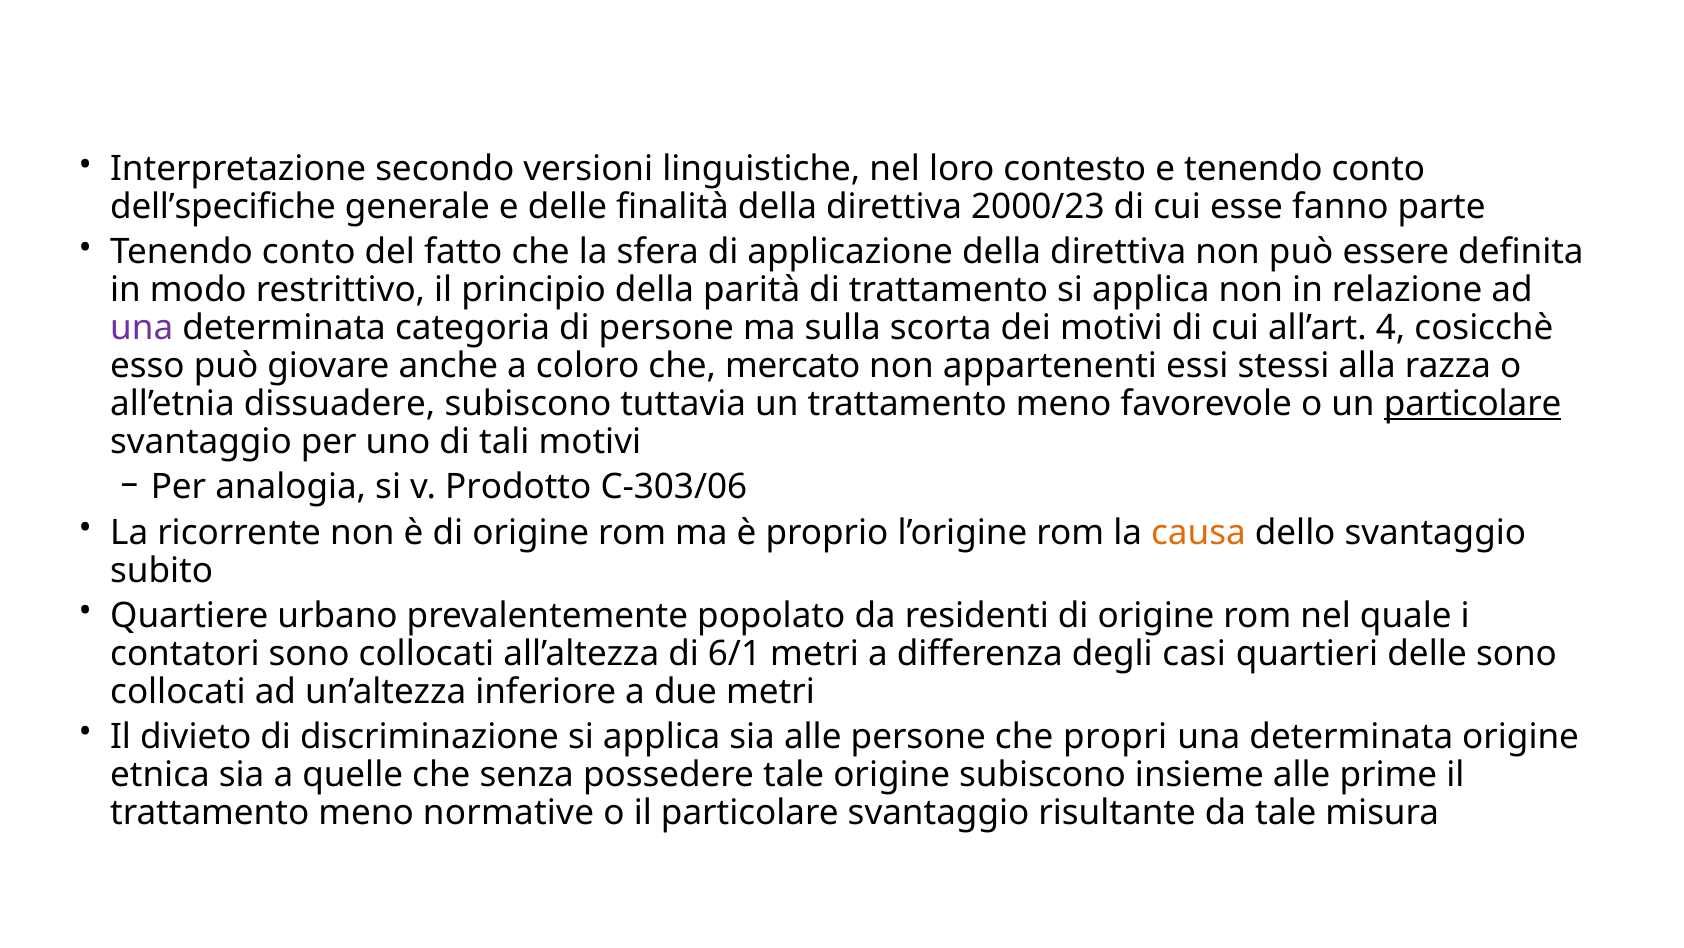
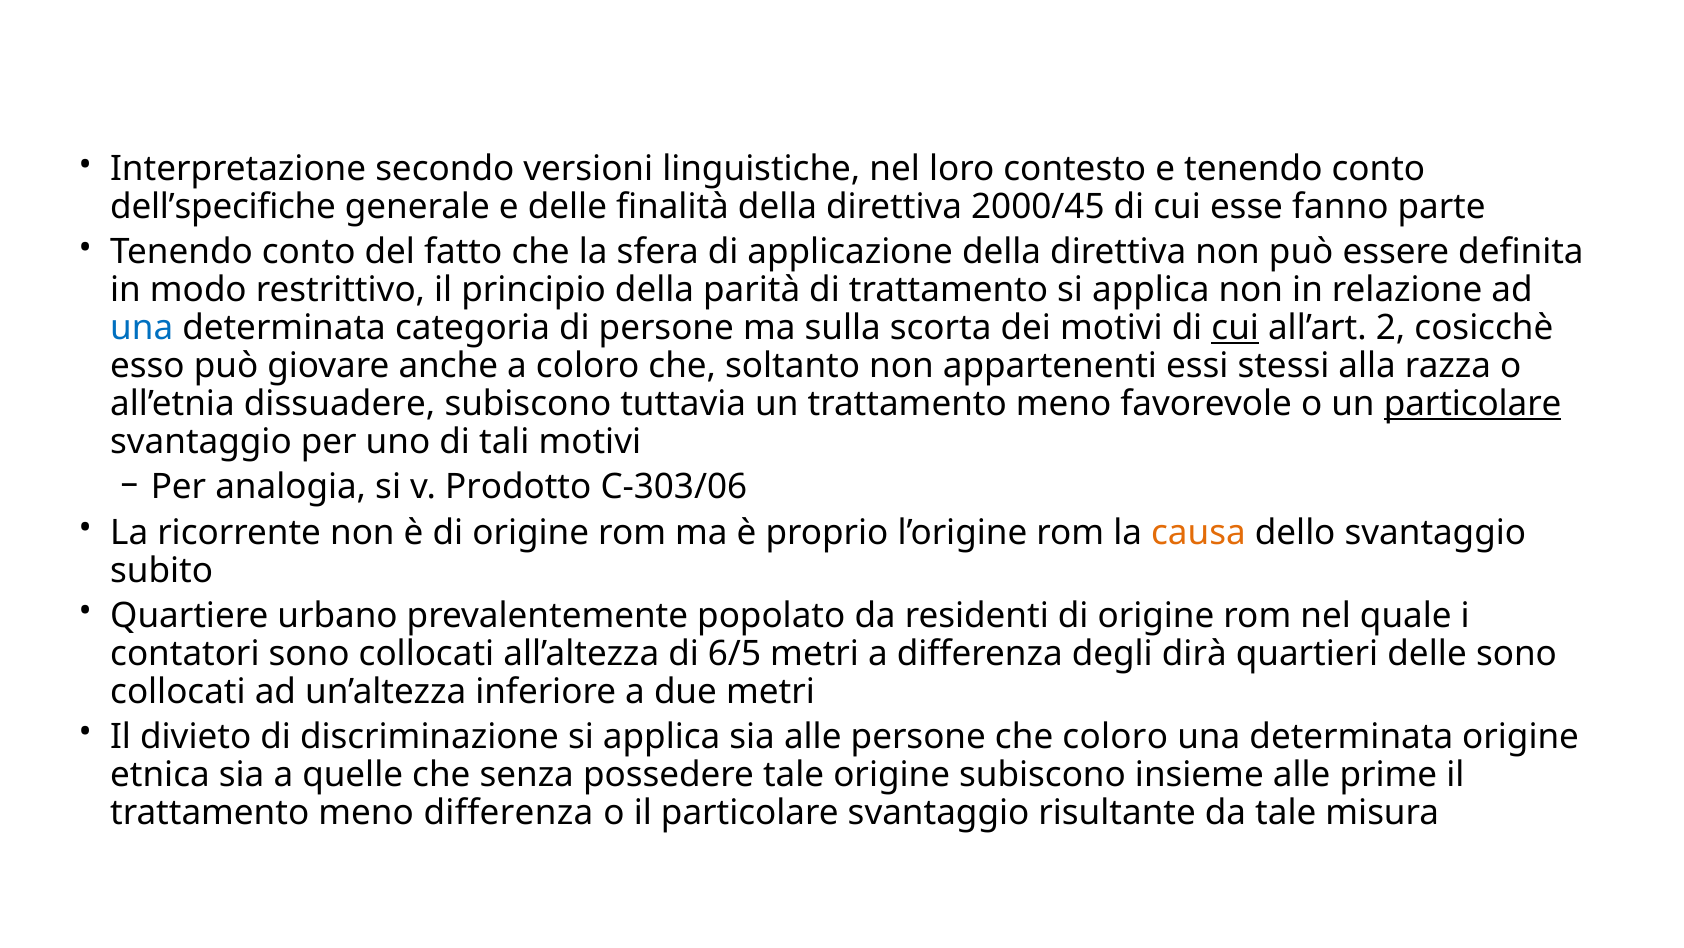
2000/23: 2000/23 -> 2000/45 (1038, 207)
una colour: purple -> blue (142, 328)
cui underline: none -> present (1235, 328)
4: 4 -> 2 (1391, 328)
mercato: mercato -> soltanto (793, 366)
6/1: 6/1 -> 6/5 (735, 653)
casi: casi -> dirà (1194, 653)
che propri: propri -> coloro (1115, 736)
meno normative: normative -> differenza (508, 812)
